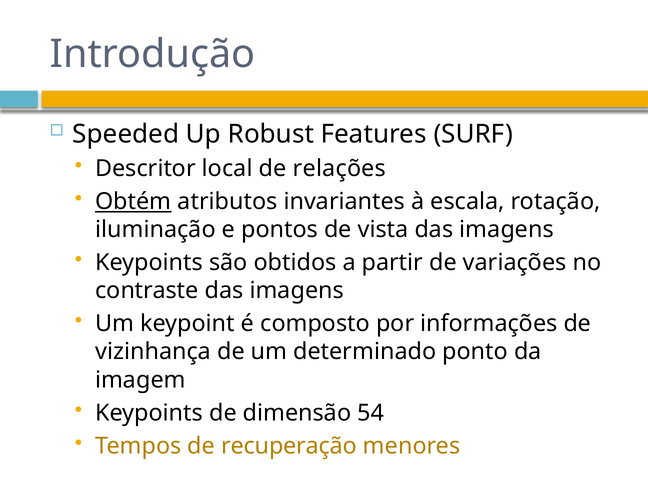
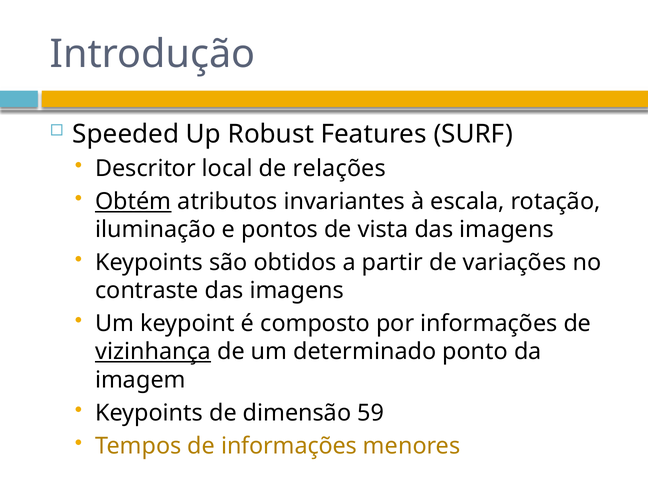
vizinhança underline: none -> present (153, 352)
54: 54 -> 59 (371, 413)
de recuperação: recuperação -> informações (289, 446)
